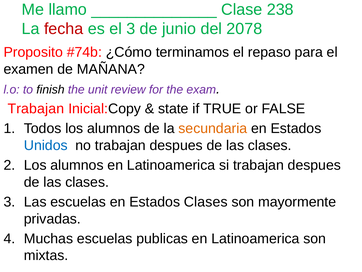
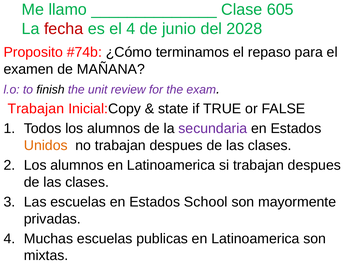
238: 238 -> 605 (280, 10)
el 3: 3 -> 4 (131, 29)
2078: 2078 -> 2028 (244, 29)
secundaria colour: orange -> purple (213, 128)
Unidos colour: blue -> orange (46, 145)
Estados Clases: Clases -> School (206, 202)
